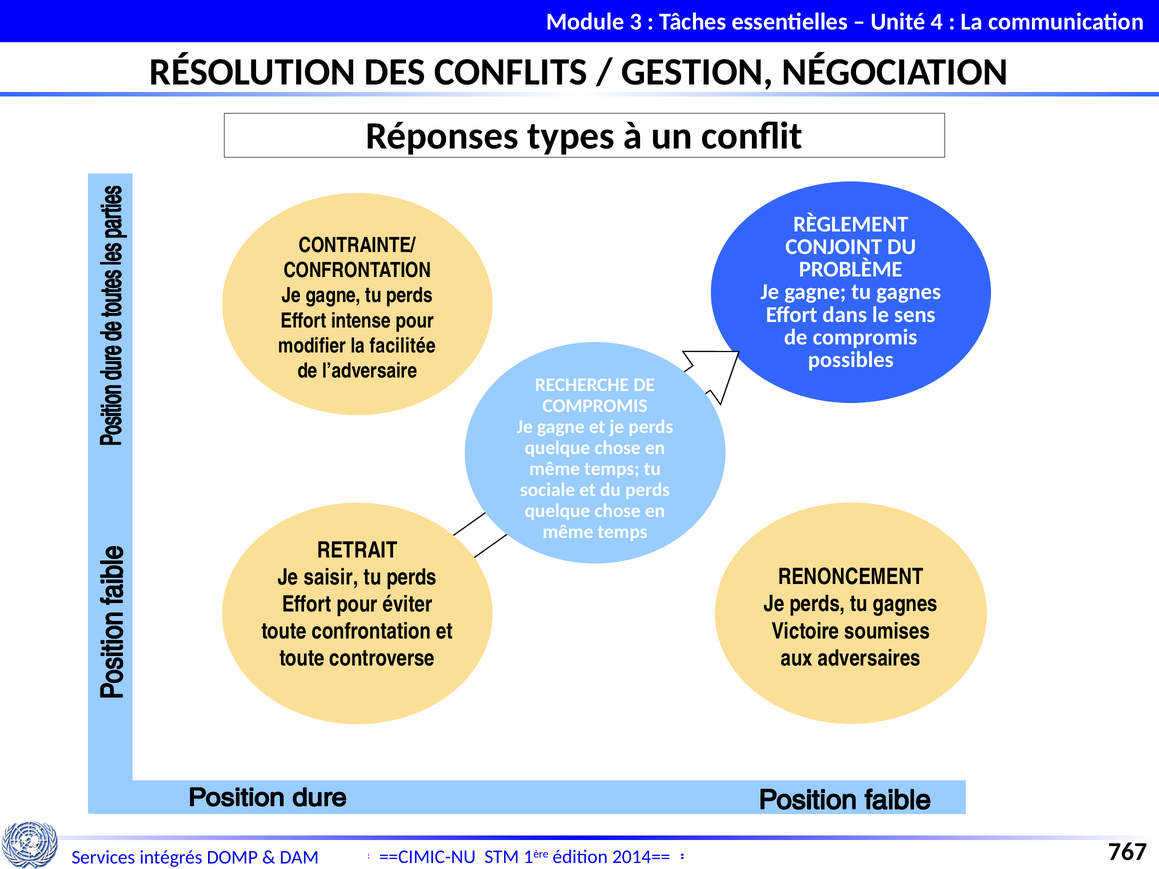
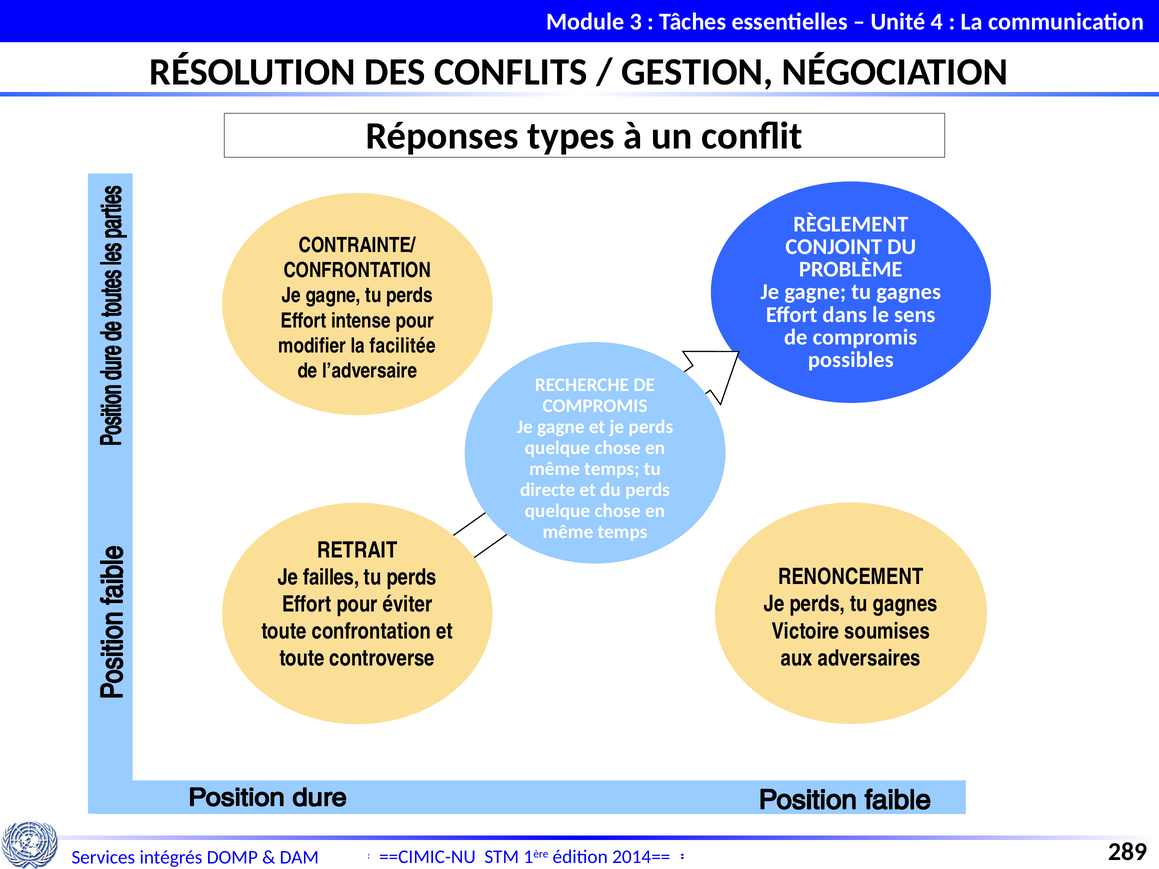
sociale: sociale -> directe (548, 490)
saisir: saisir -> failles (331, 577)
767: 767 -> 289 (1128, 852)
